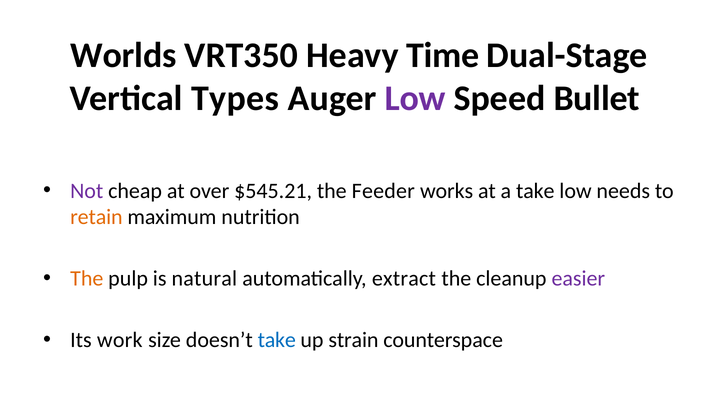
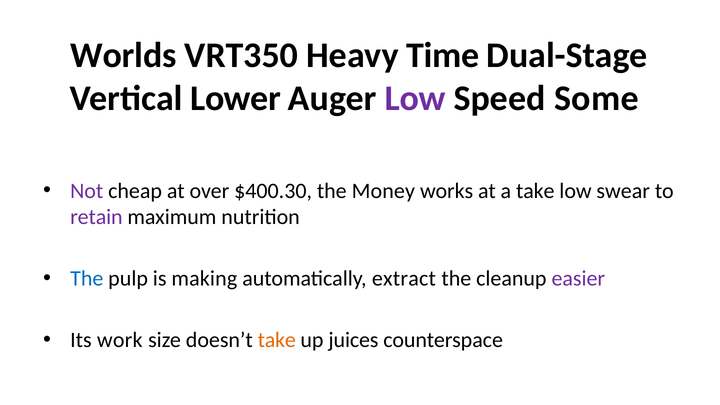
Types: Types -> Lower (236, 98)
Bullet: Bullet -> Some (596, 98)
$545.21: $545.21 -> $400.30 (273, 191)
Feeder: Feeder -> Money (383, 191)
needs: needs -> swear (623, 191)
retain colour: orange -> purple (96, 217)
The colour: orange -> blue (87, 279)
natural: natural -> making (204, 279)
take colour: blue -> orange (277, 340)
strain: strain -> juices (353, 340)
